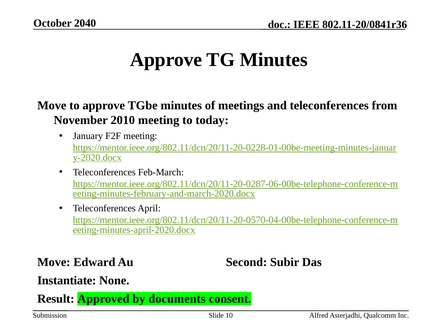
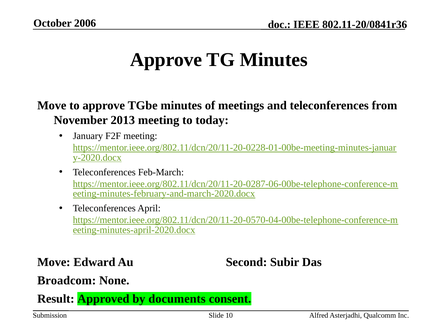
2040: 2040 -> 2006 (85, 23)
2010: 2010 -> 2013 (123, 120)
Instantiate: Instantiate -> Broadcom (67, 280)
